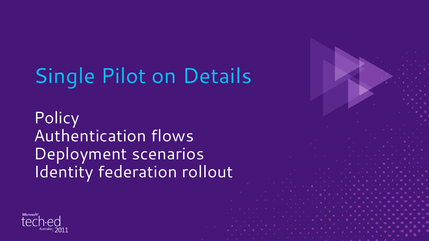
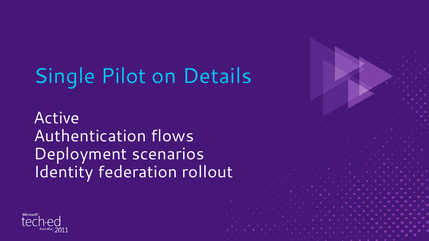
Policy: Policy -> Active (57, 118)
